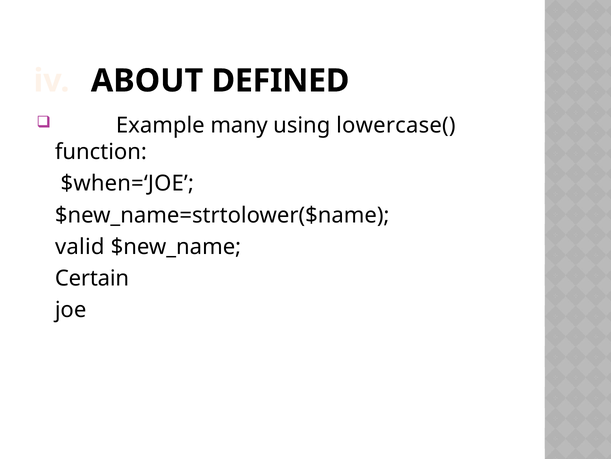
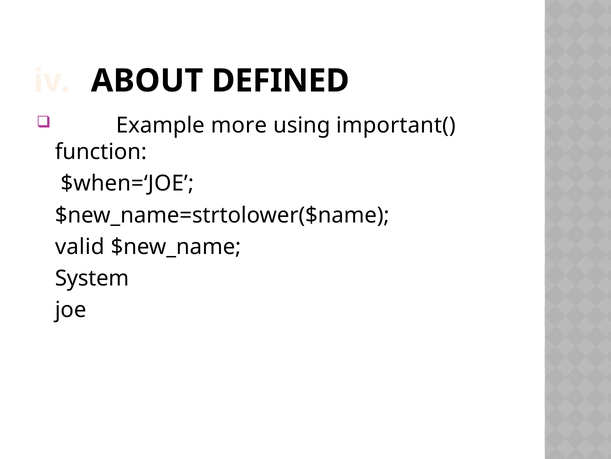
many: many -> more (239, 125)
lowercase(: lowercase( -> important( (396, 125)
Certain: Certain -> System (92, 278)
